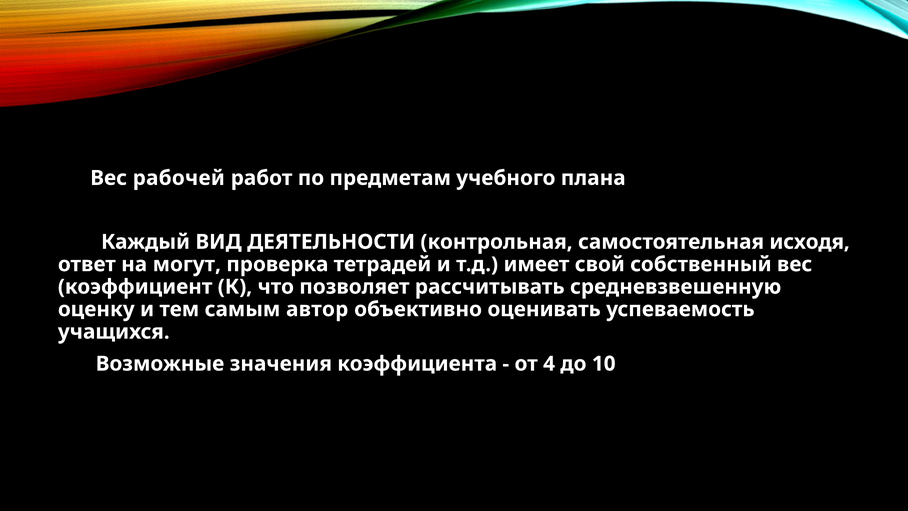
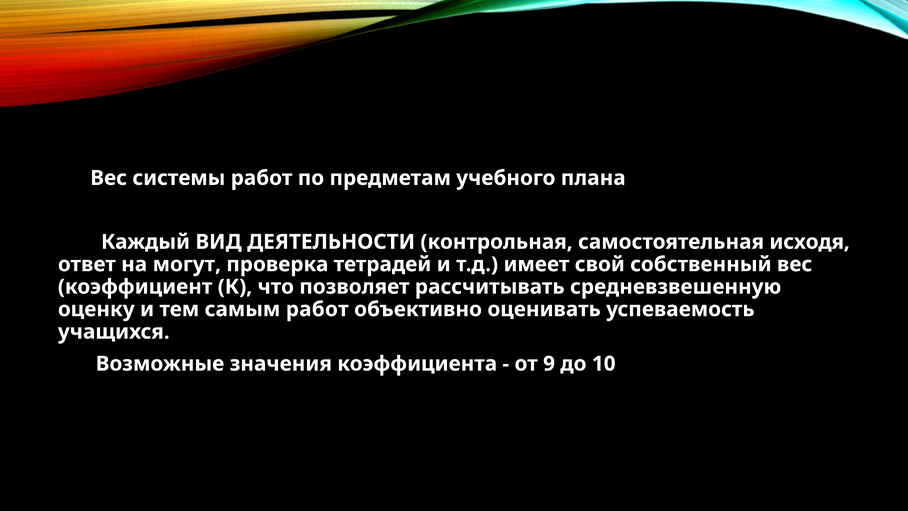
рабочей: рабочей -> системы (179, 178)
самым автор: автор -> работ (317, 309)
4: 4 -> 9 (549, 364)
